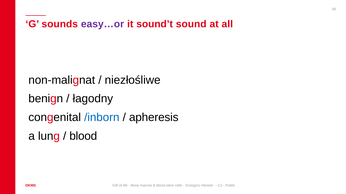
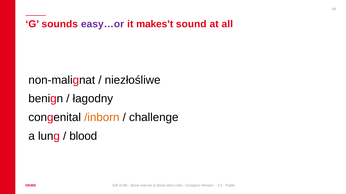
sound’t: sound’t -> makes’t (155, 24)
/inborn colour: blue -> orange (102, 118)
apheresis: apheresis -> challenge (154, 118)
